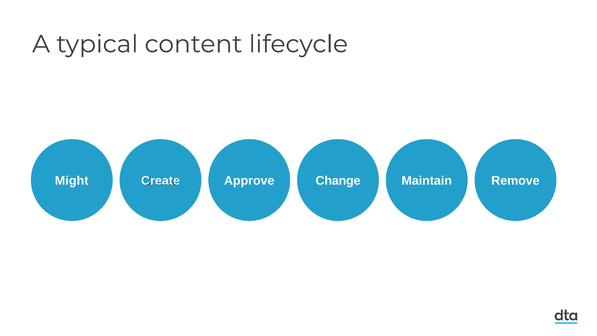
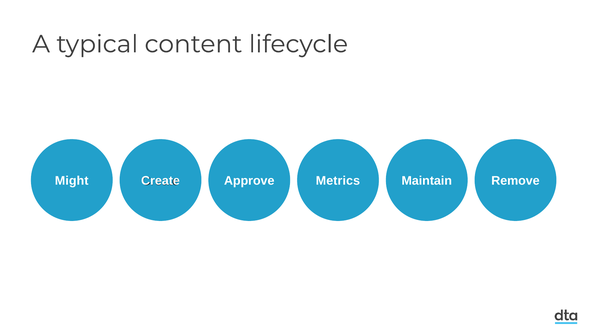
Change: Change -> Metrics (338, 181)
